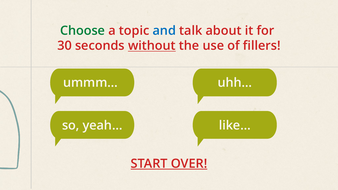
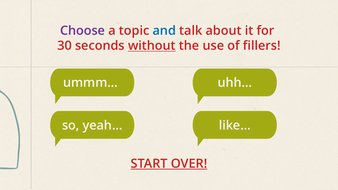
Choose colour: green -> purple (83, 31)
